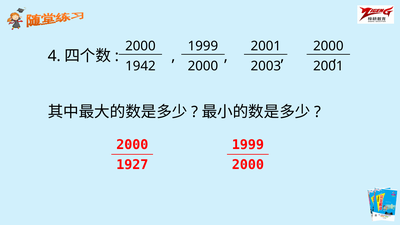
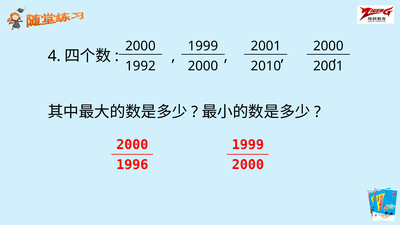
1942: 1942 -> 1992 (140, 66)
2003: 2003 -> 2010 (266, 66)
1927: 1927 -> 1996 (132, 165)
